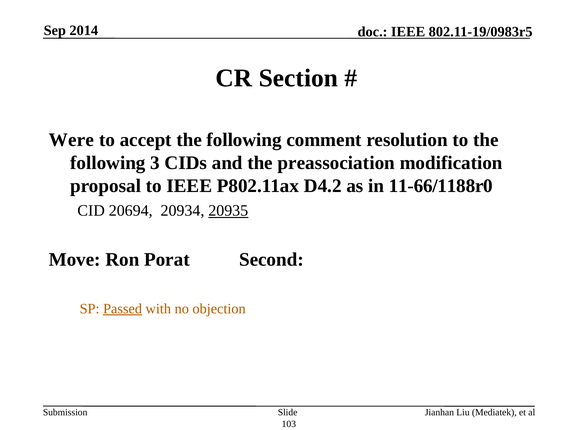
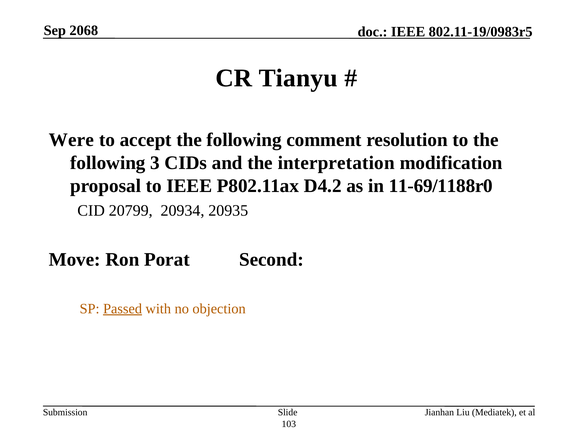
2014: 2014 -> 2068 (84, 31)
Section: Section -> Tianyu (298, 78)
preassociation: preassociation -> interpretation (336, 163)
11-66/1188r0: 11-66/1188r0 -> 11-69/1188r0 (441, 186)
20694: 20694 -> 20799 (131, 210)
20935 underline: present -> none (228, 210)
